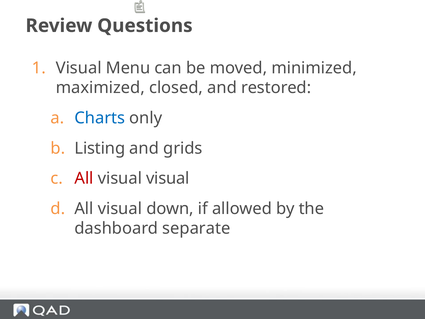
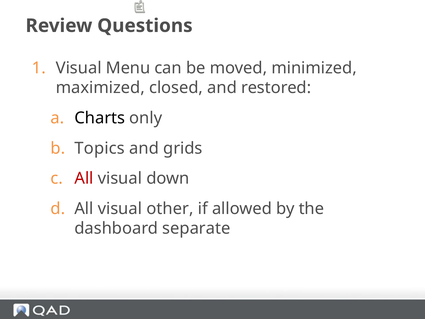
Charts colour: blue -> black (100, 118)
Listing: Listing -> Topics (100, 148)
visual visual: visual -> down (168, 178)
down: down -> other (170, 208)
